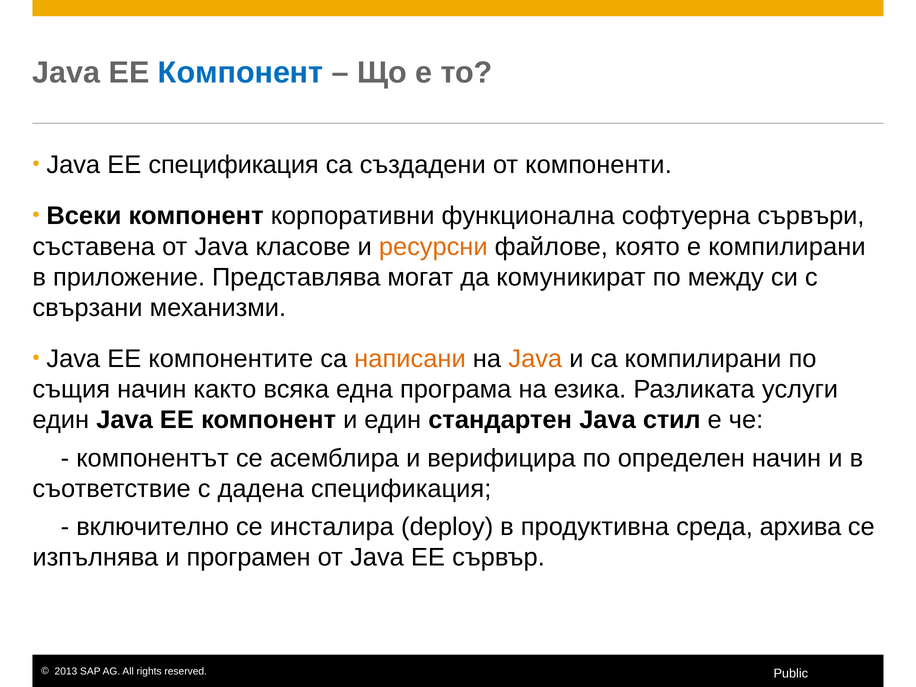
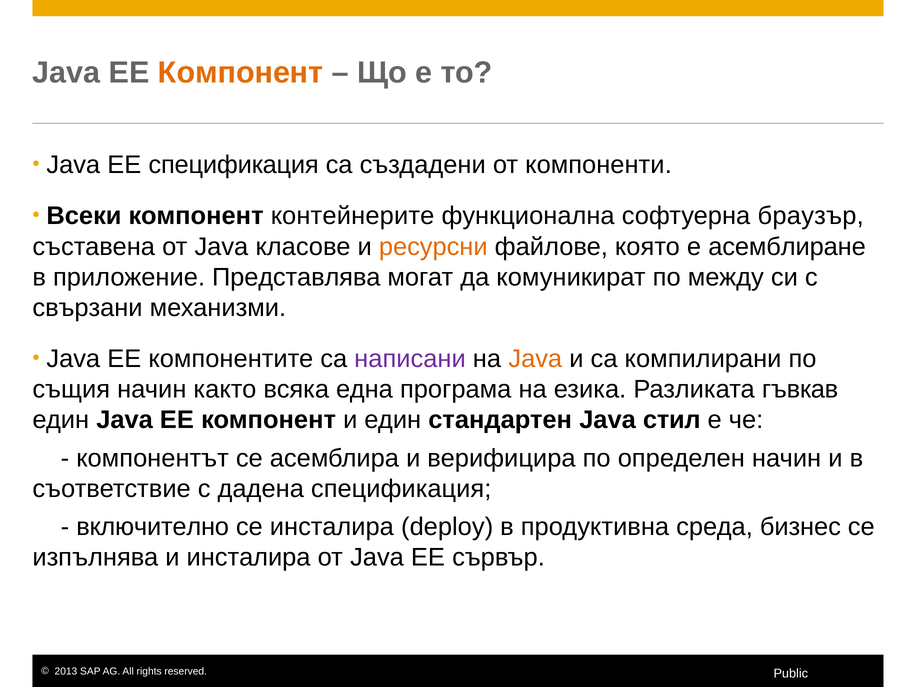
Компонент colour: blue -> orange (241, 72)
корпоративни: корпоративни -> контейнерите (353, 216)
сървъри: сървъри -> браузър (811, 216)
е компилирани: компилирани -> асемблиране (787, 247)
написани colour: orange -> purple (410, 359)
услуги: услуги -> гъвкав (800, 389)
архива: архива -> бизнес (800, 527)
и програмен: програмен -> инсталира (249, 557)
